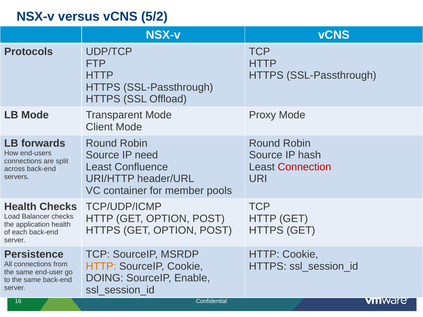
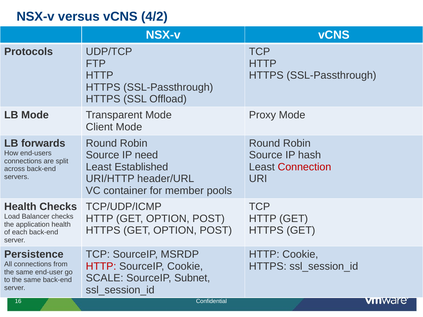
5/2: 5/2 -> 4/2 (154, 17)
Confluence: Confluence -> Established (141, 167)
HTTP colour: orange -> red (101, 266)
DOING: DOING -> SCALE (105, 278)
Enable: Enable -> Subnet (192, 278)
